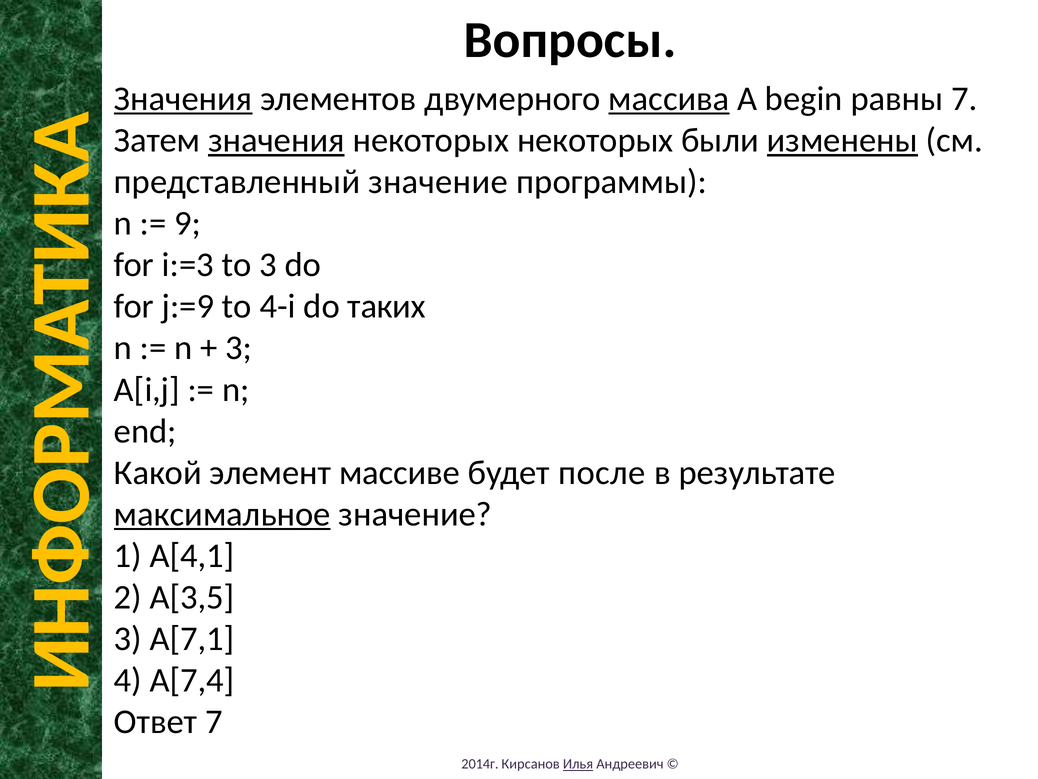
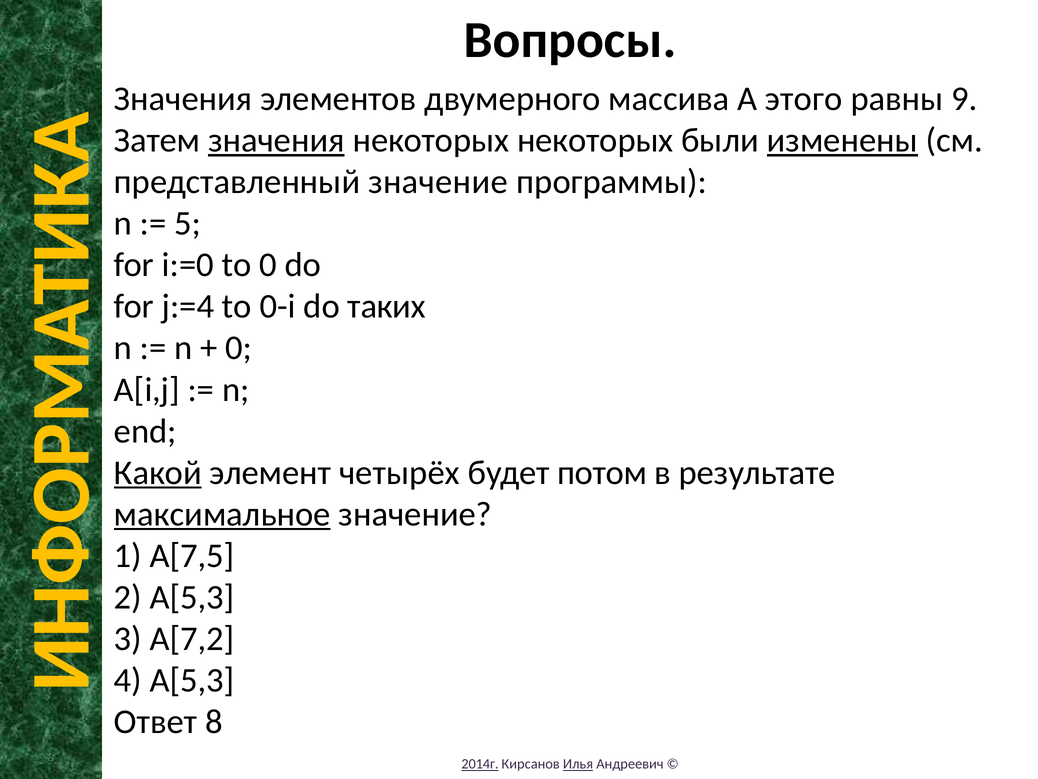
Значения underline: present -> none (183, 99)
массива underline: present -> none (669, 99)
begin: begin -> этого (804, 99)
равны 7: 7 -> 9 (964, 99)
9: 9 -> 5 (188, 223)
i:=3: i:=3 -> i:=0 (188, 265)
tо 3: 3 -> 0 (268, 265)
j:=9: j:=9 -> j:=4 (188, 306)
4-i: 4-i -> 0-i (278, 306)
3: 3 -> 0 (239, 348)
Какой underline: none -> present (158, 472)
массиве: массиве -> четырёх (399, 472)
после: после -> потом (602, 472)
A[4,1: A[4,1 -> A[7,5 (192, 555)
2 A[3,5: A[3,5 -> A[5,3 (192, 597)
A[7,1: A[7,1 -> A[7,2 (192, 638)
4 A[7,4: A[7,4 -> A[5,3 (192, 680)
Ответ 7: 7 -> 8 (214, 722)
2014г underline: none -> present (480, 764)
